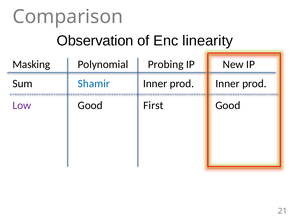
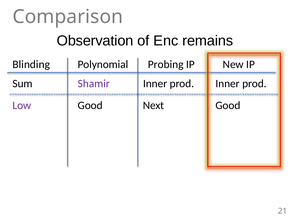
linearity: linearity -> remains (208, 41)
Masking: Masking -> Blinding (31, 65)
Shamir colour: blue -> purple (94, 84)
First: First -> Next (153, 106)
